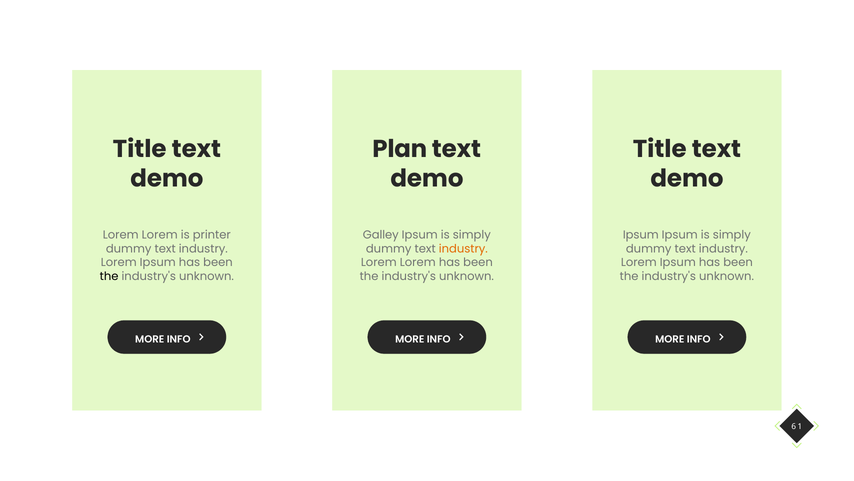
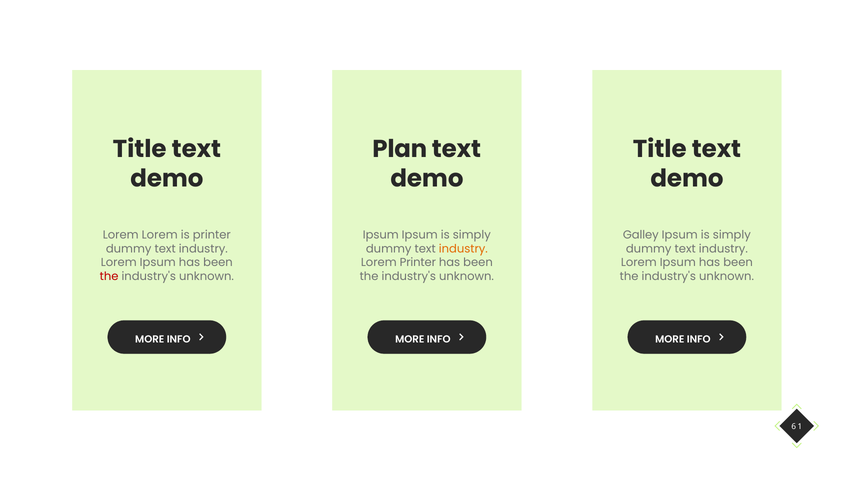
Galley: Galley -> Ipsum (381, 234)
Ipsum: Ipsum -> Galley (641, 234)
Lorem: Lorem -> Printer (418, 262)
the colour: black -> red (109, 276)
